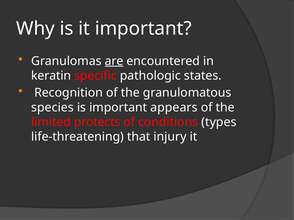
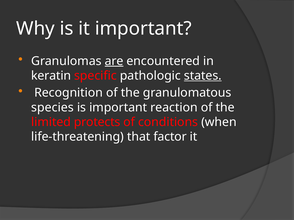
states underline: none -> present (203, 76)
appears: appears -> reaction (174, 108)
types: types -> when (219, 122)
injury: injury -> factor (170, 137)
